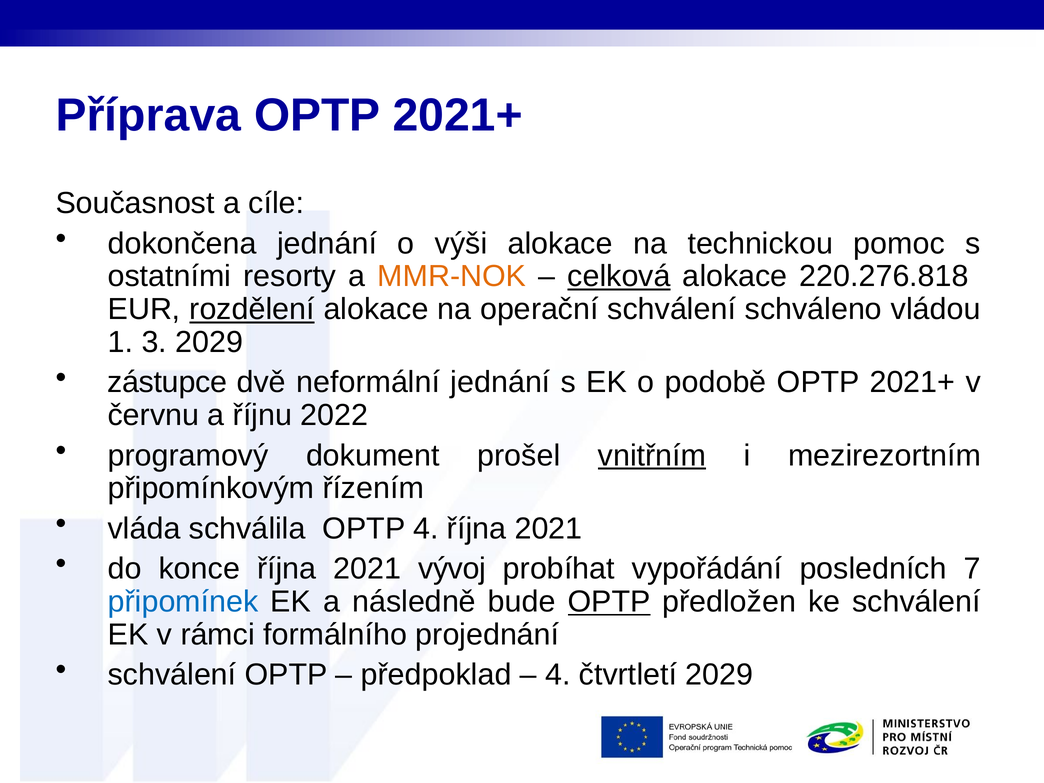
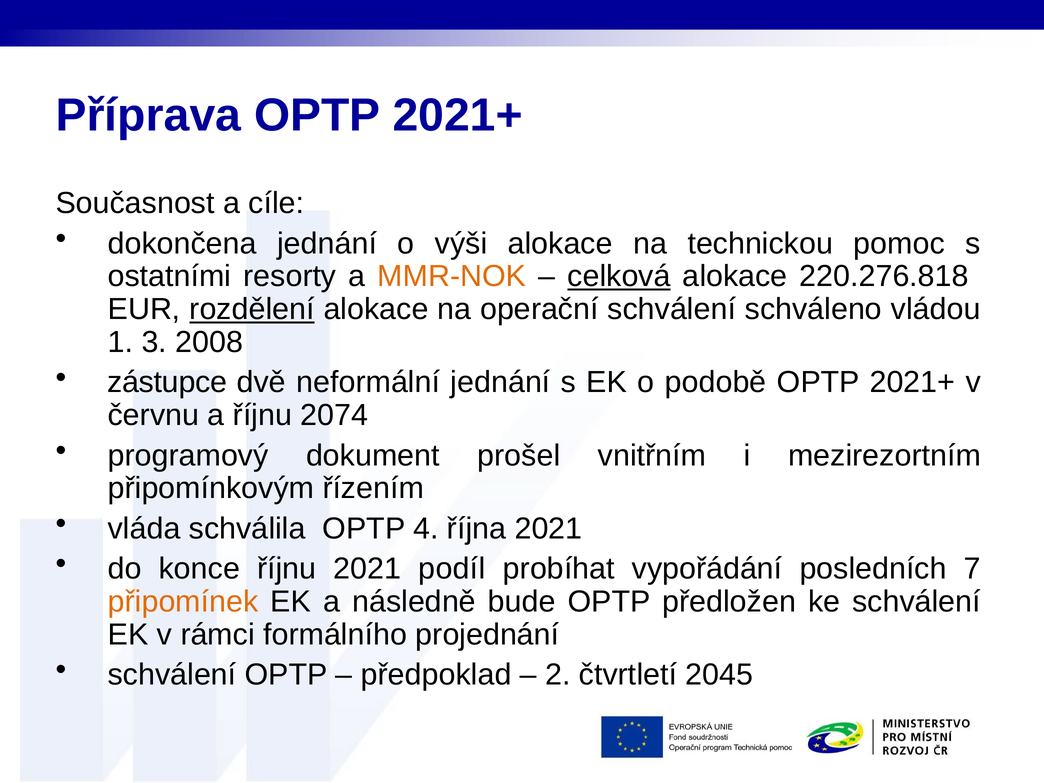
3 2029: 2029 -> 2008 (209, 342)
2022: 2022 -> 2074 (334, 415)
vnitřním underline: present -> none (652, 455)
konce října: října -> říjnu (287, 569)
vývoj: vývoj -> podíl (452, 569)
připomínek colour: blue -> orange (183, 602)
OPTP underline: present -> none (609, 602)
4: 4 -> 2 (558, 675)
čtvrtletí 2029: 2029 -> 2045 (719, 675)
